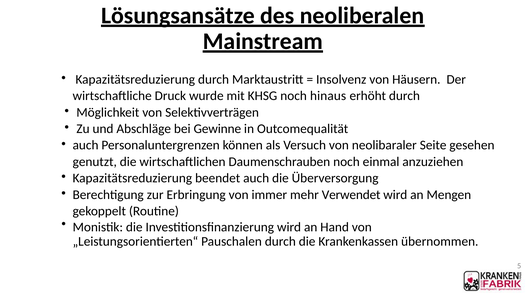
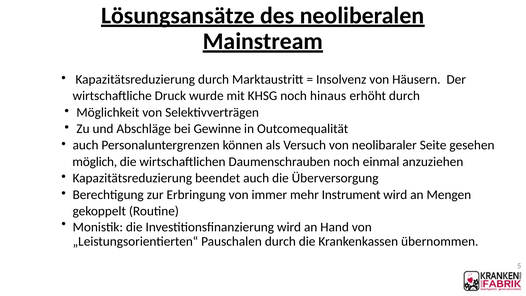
genutzt: genutzt -> möglich (95, 162)
Verwendet: Verwendet -> Instrument (351, 195)
